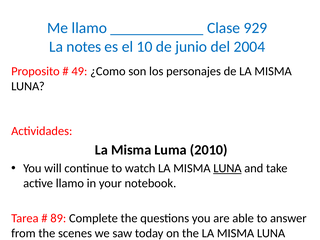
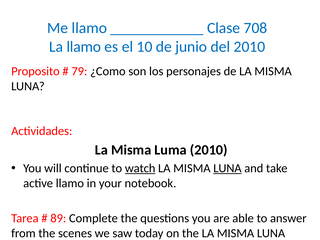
929: 929 -> 708 (255, 28)
La notes: notes -> llamo (84, 47)
del 2004: 2004 -> 2010 (249, 47)
49: 49 -> 79 (79, 71)
watch underline: none -> present (140, 168)
